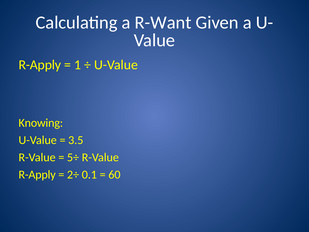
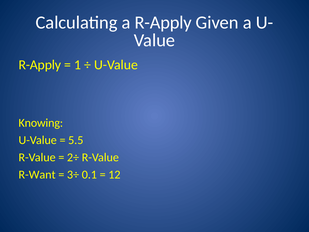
a R-Want: R-Want -> R-Apply (163, 22)
3.5: 3.5 -> 5.5 (76, 140)
5÷: 5÷ -> 2÷ (73, 157)
R-Apply: R-Apply -> R-Want (37, 174)
2÷: 2÷ -> 3÷ (73, 174)
60: 60 -> 12 (114, 174)
